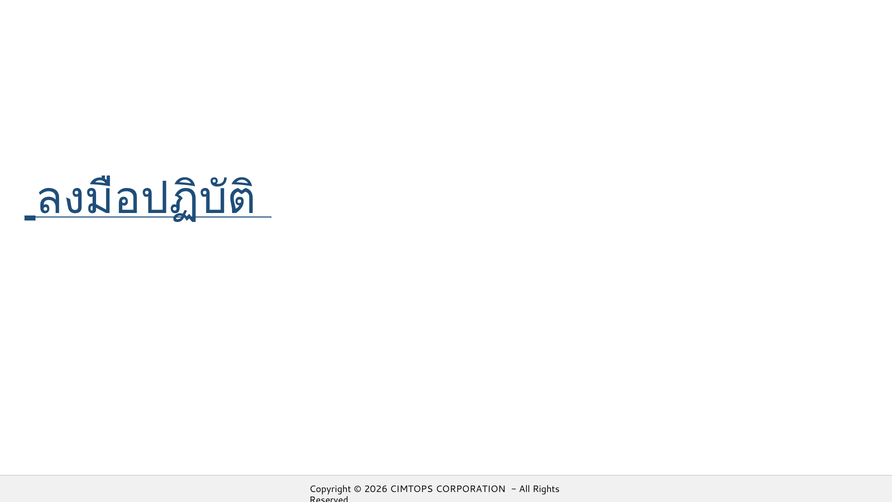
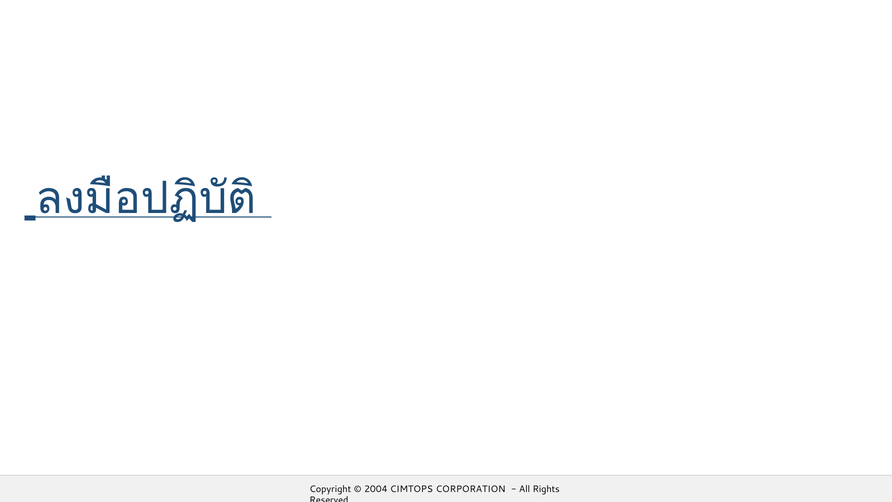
2026: 2026 -> 2004 (376, 489)
